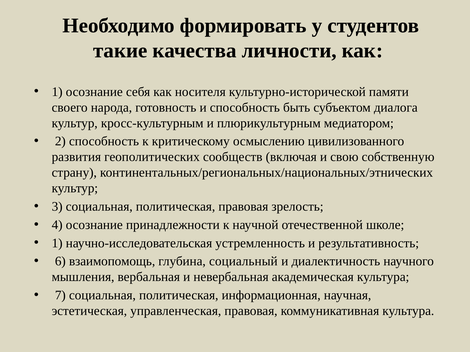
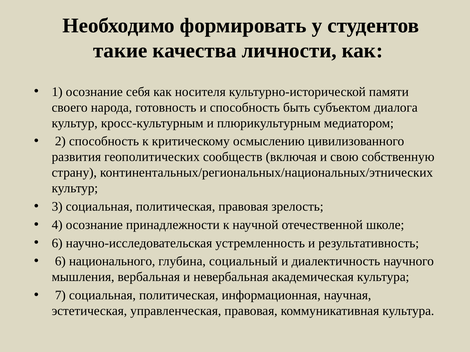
1: 1 -> 6 (57, 243)
взаимопомощь: взаимопомощь -> национального (112, 262)
